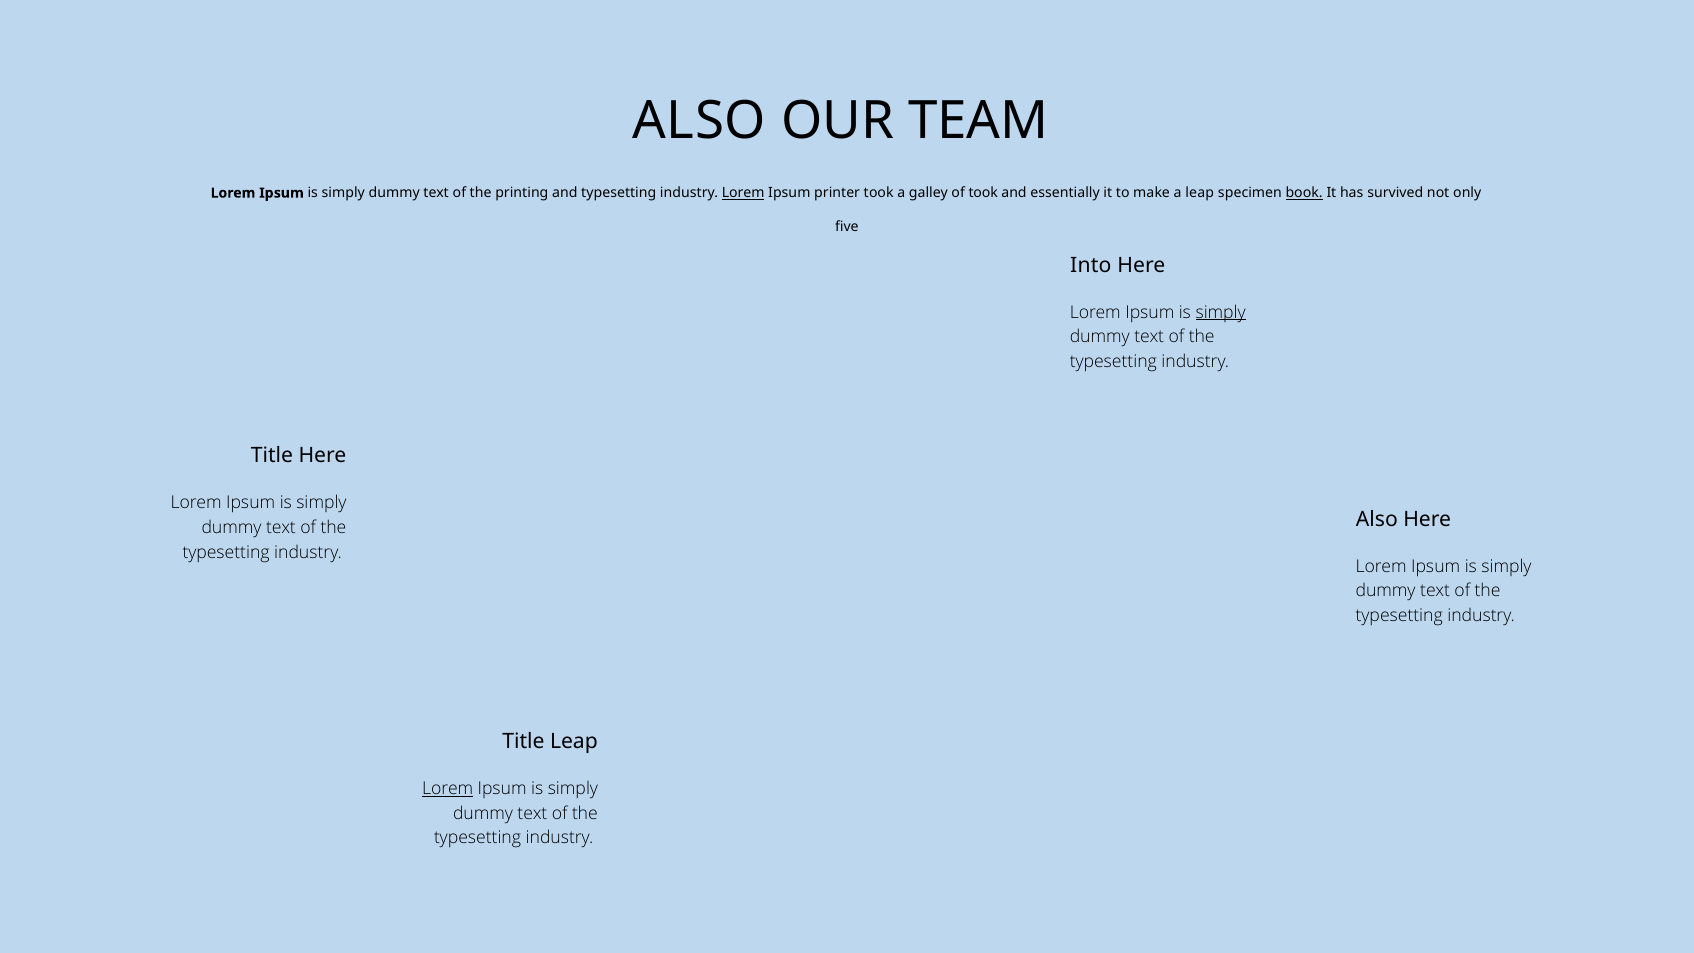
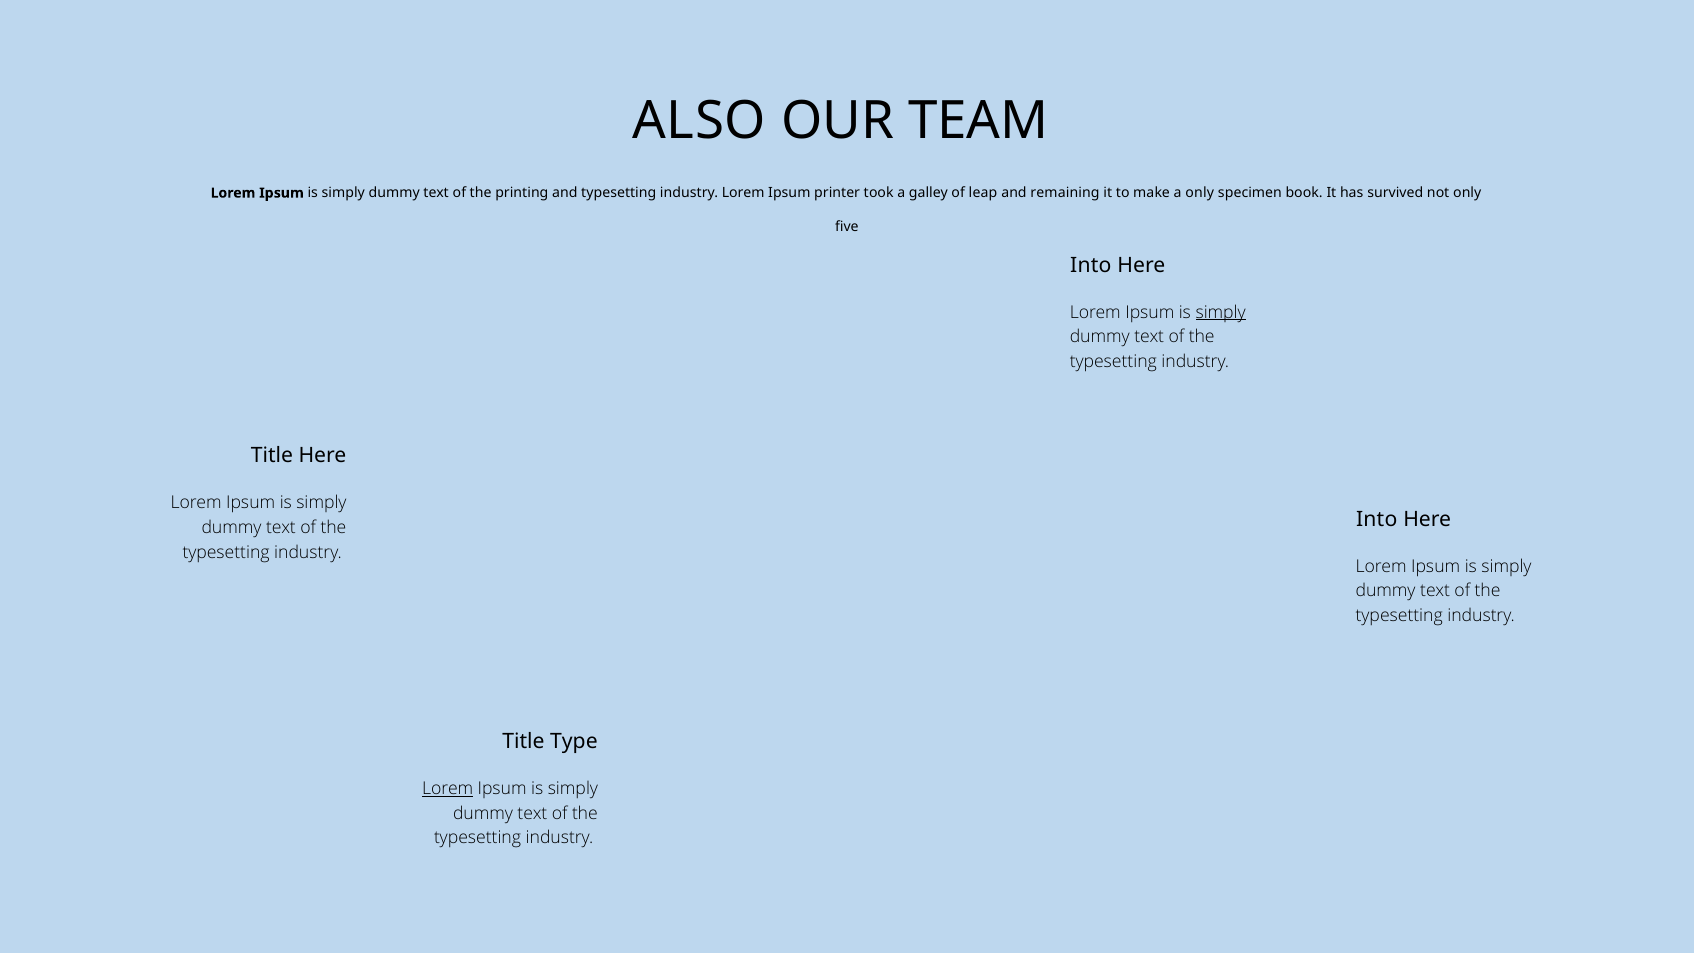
Lorem underline: present -> none (743, 193)
of took: took -> leap (983, 193)
essentially: essentially -> remaining (1065, 193)
a leap: leap -> only (1200, 193)
book underline: present -> none (1304, 193)
Also: Also -> Into (1377, 519)
Title Leap: Leap -> Type (574, 742)
